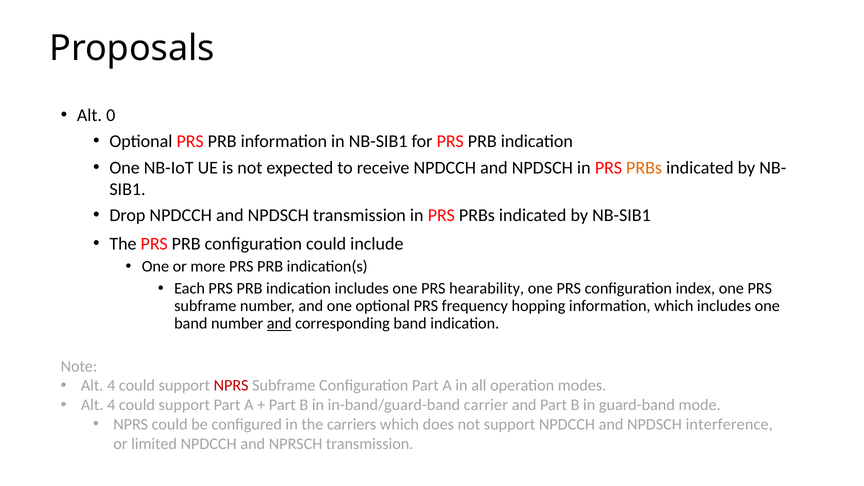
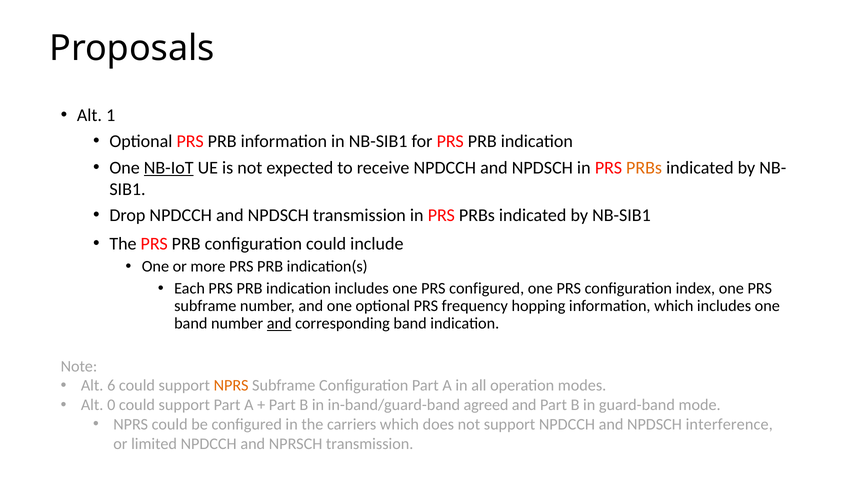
0: 0 -> 1 (111, 115)
NB-IoT underline: none -> present (169, 168)
PRS hearability: hearability -> configured (487, 288)
4: 4 -> 6 (111, 386)
NPRS colour: red -> orange (231, 386)
4: 4 -> 0 (111, 405)
carrier: carrier -> agreed (486, 405)
